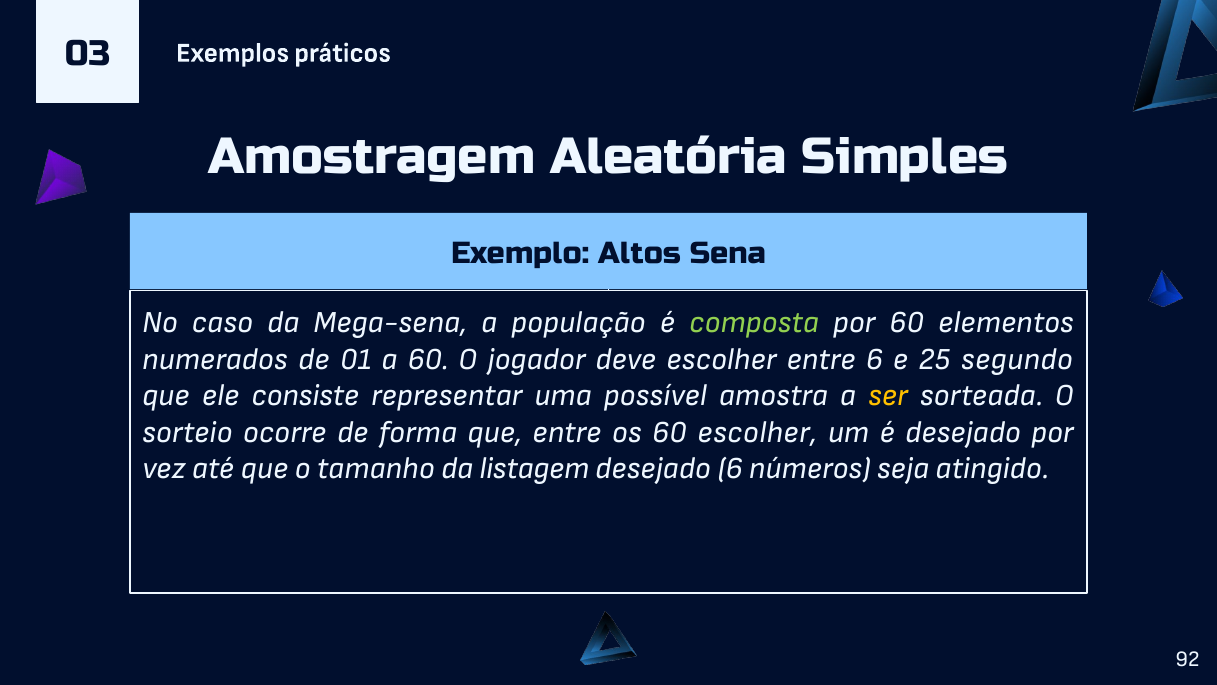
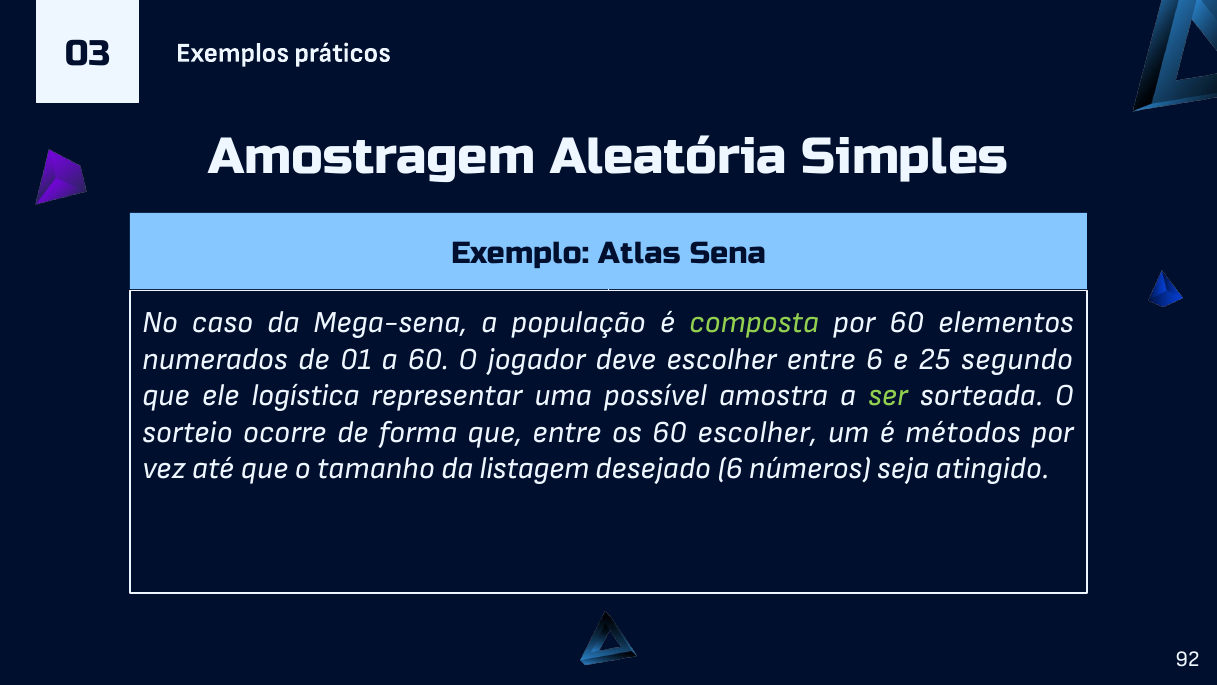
Altos: Altos -> Atlas (639, 253)
consiste: consiste -> logística (305, 396)
ser colour: yellow -> light green (888, 396)
é desejado: desejado -> métodos (963, 432)
